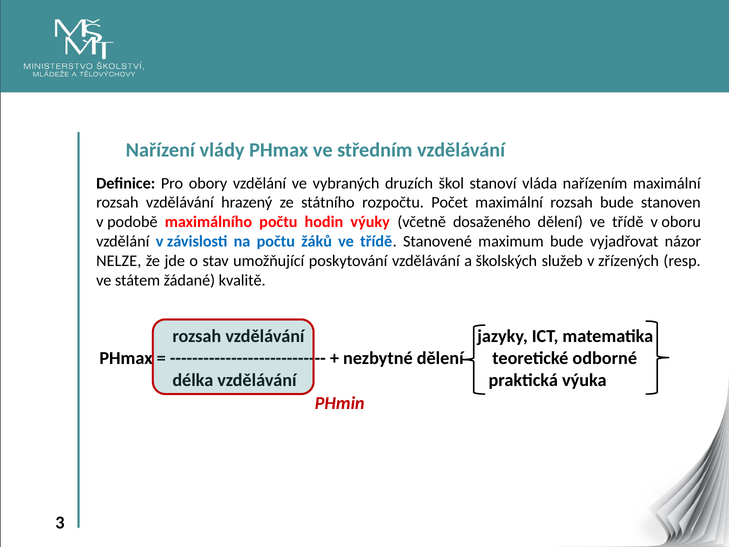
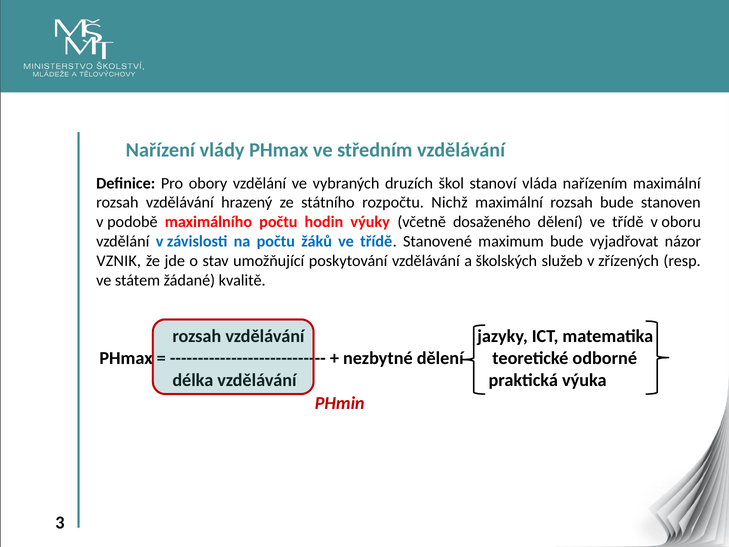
Počet: Počet -> Nichž (450, 202)
NELZE: NELZE -> VZNIK (119, 261)
